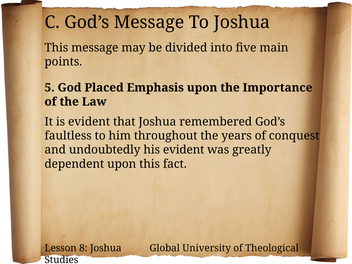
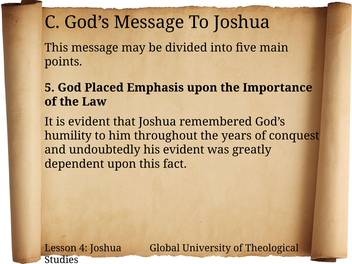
faultless: faultless -> humility (68, 136)
8: 8 -> 4 (83, 248)
